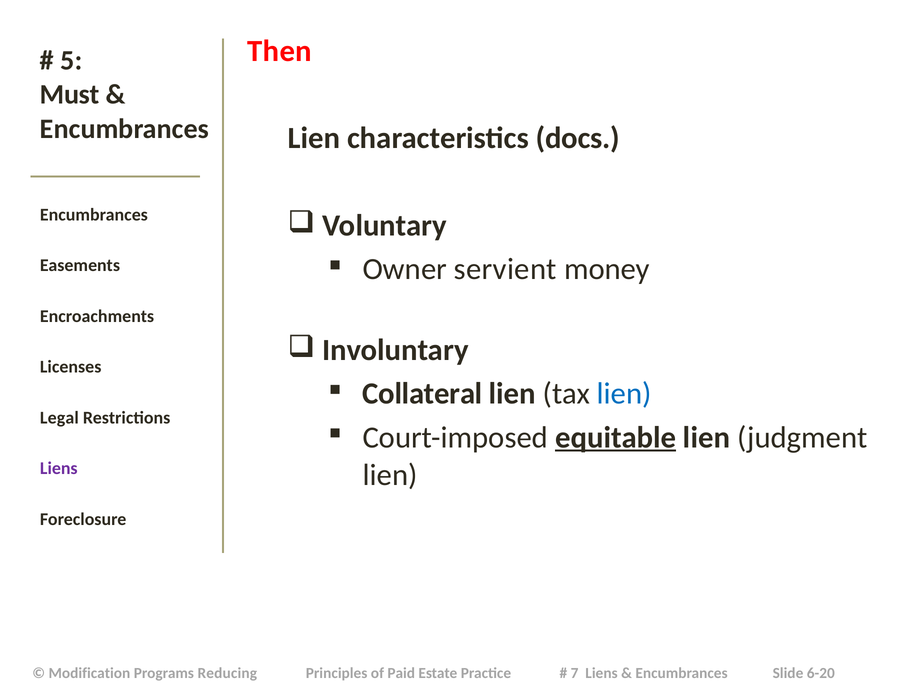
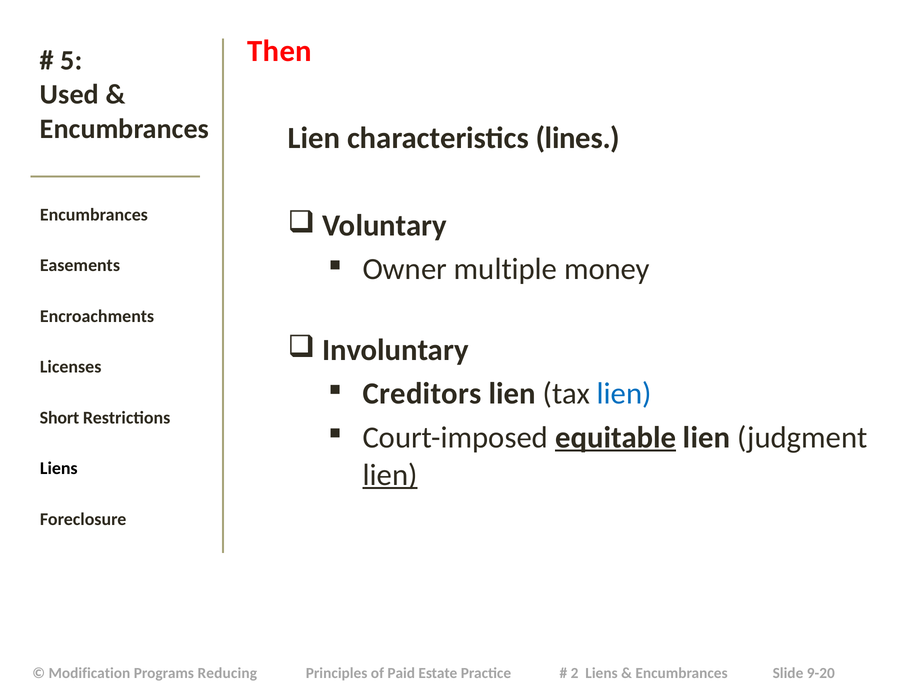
Must: Must -> Used (70, 95)
docs: docs -> lines (578, 138)
servient: servient -> multiple (506, 269)
Collateral: Collateral -> Creditors (422, 394)
Legal: Legal -> Short (60, 418)
Liens colour: purple -> black (59, 469)
lien underline: none -> present (390, 475)
7: 7 -> 2 (575, 674)
6-20: 6-20 -> 9-20 (821, 674)
